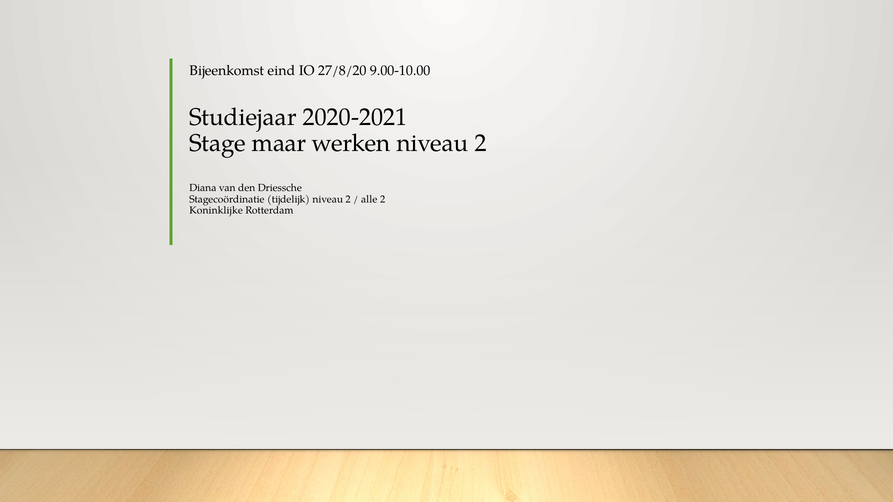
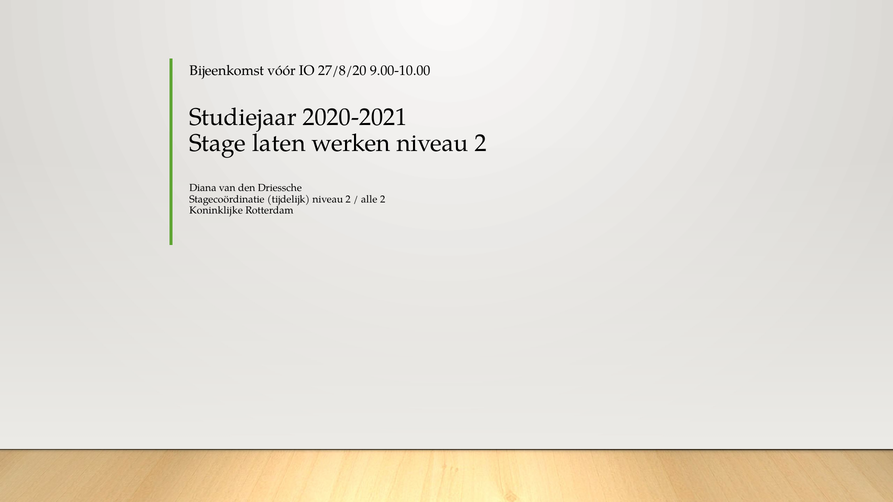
eind: eind -> vóór (281, 71)
maar: maar -> laten (279, 143)
